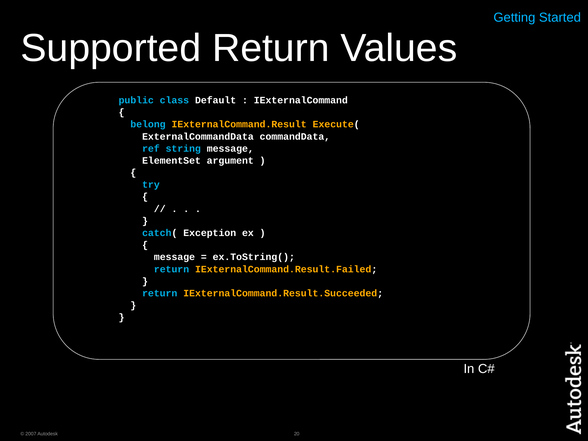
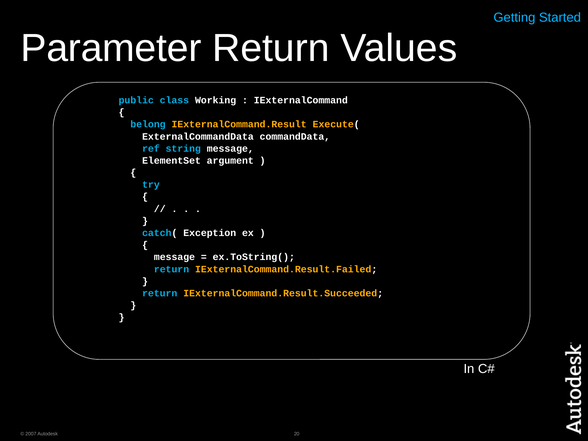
Supported: Supported -> Parameter (111, 48)
Default: Default -> Working (216, 100)
